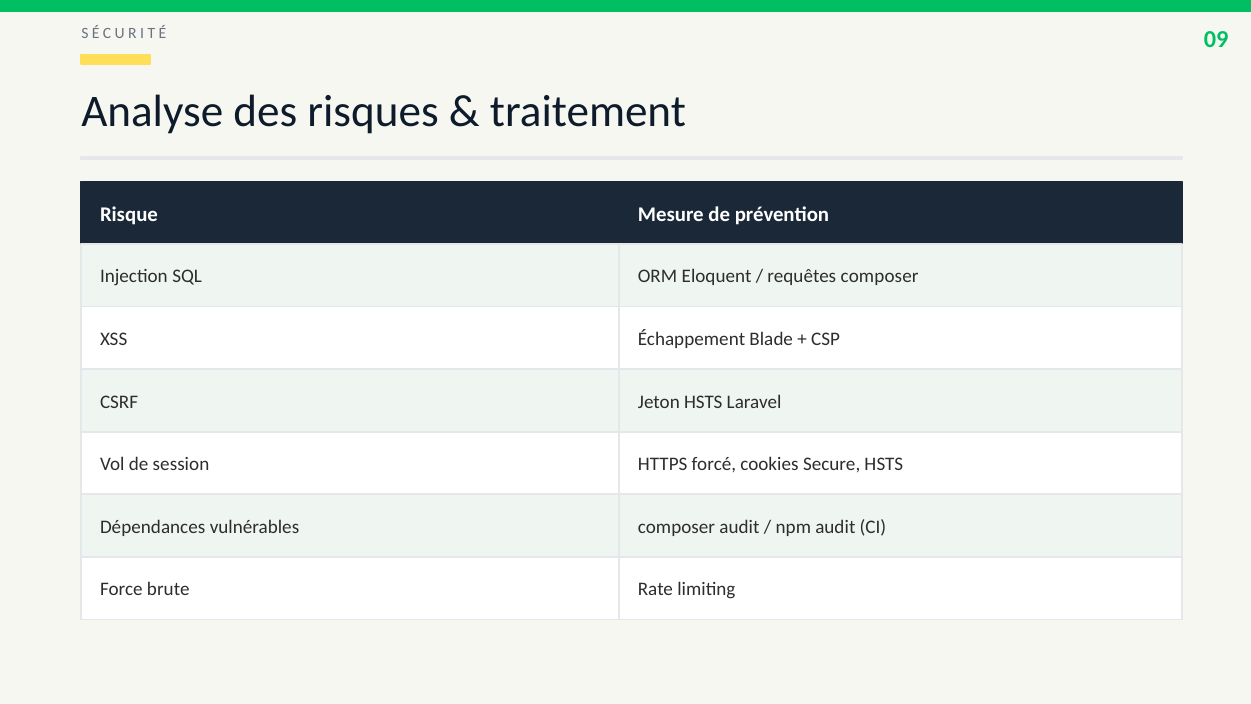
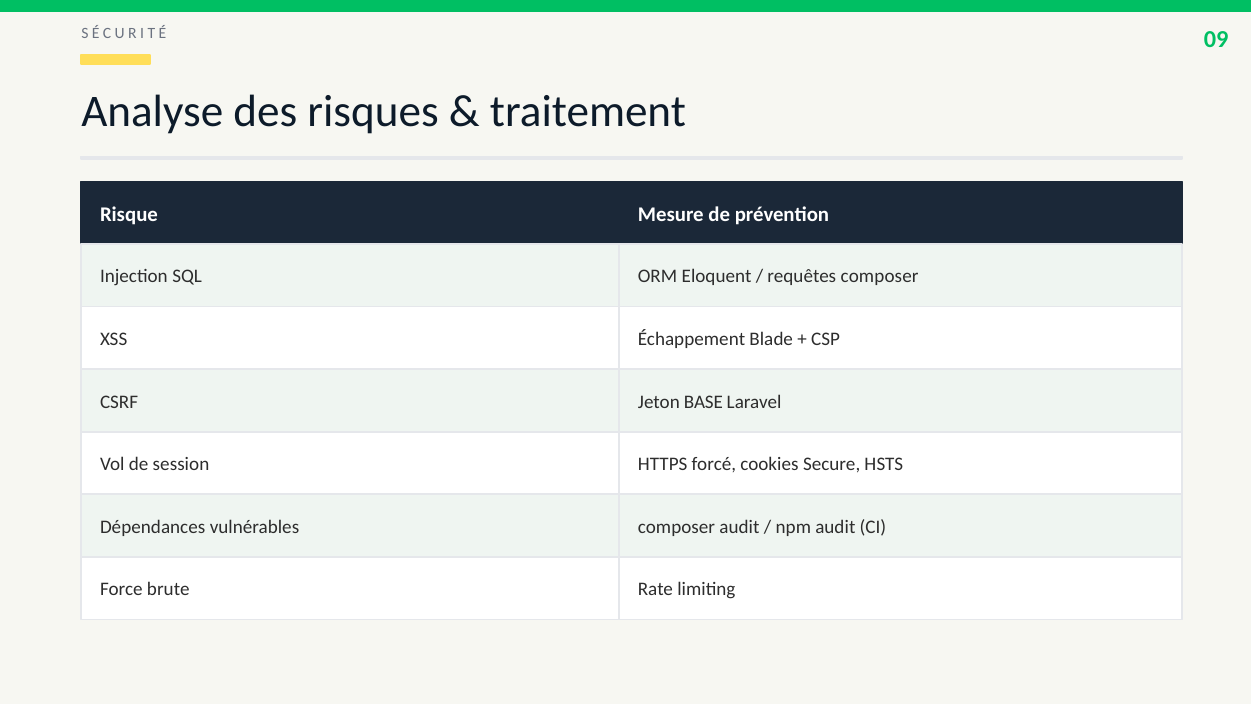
Jeton HSTS: HSTS -> BASE (703, 402)
